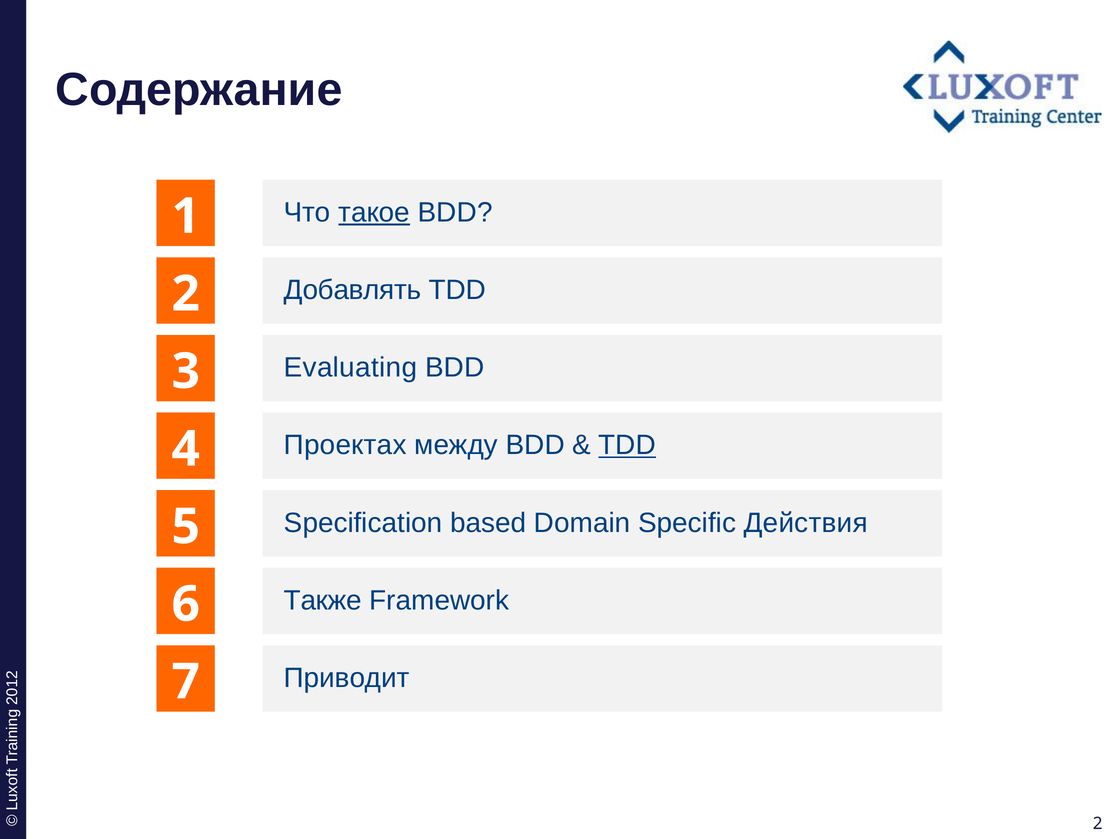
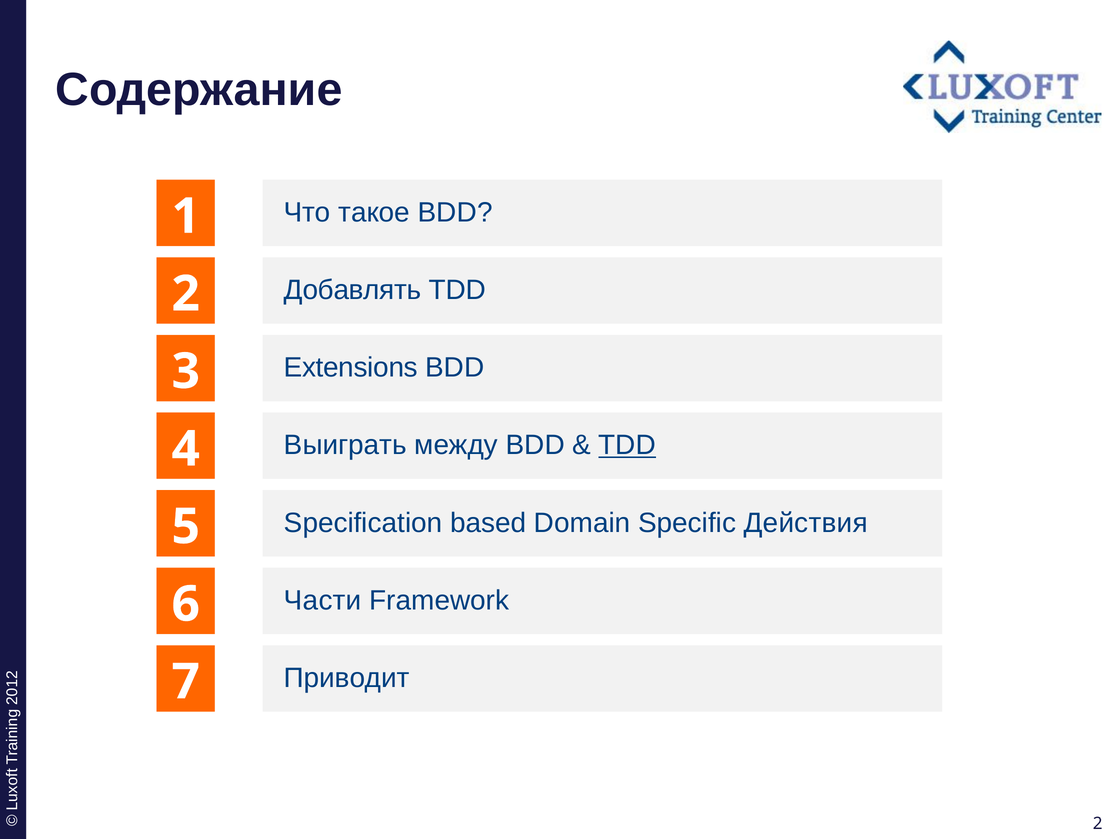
такое underline: present -> none (374, 213)
Evaluating: Evaluating -> Extensions (351, 368)
Проектах: Проектах -> Выиграть (345, 445)
Также: Также -> Части (323, 601)
